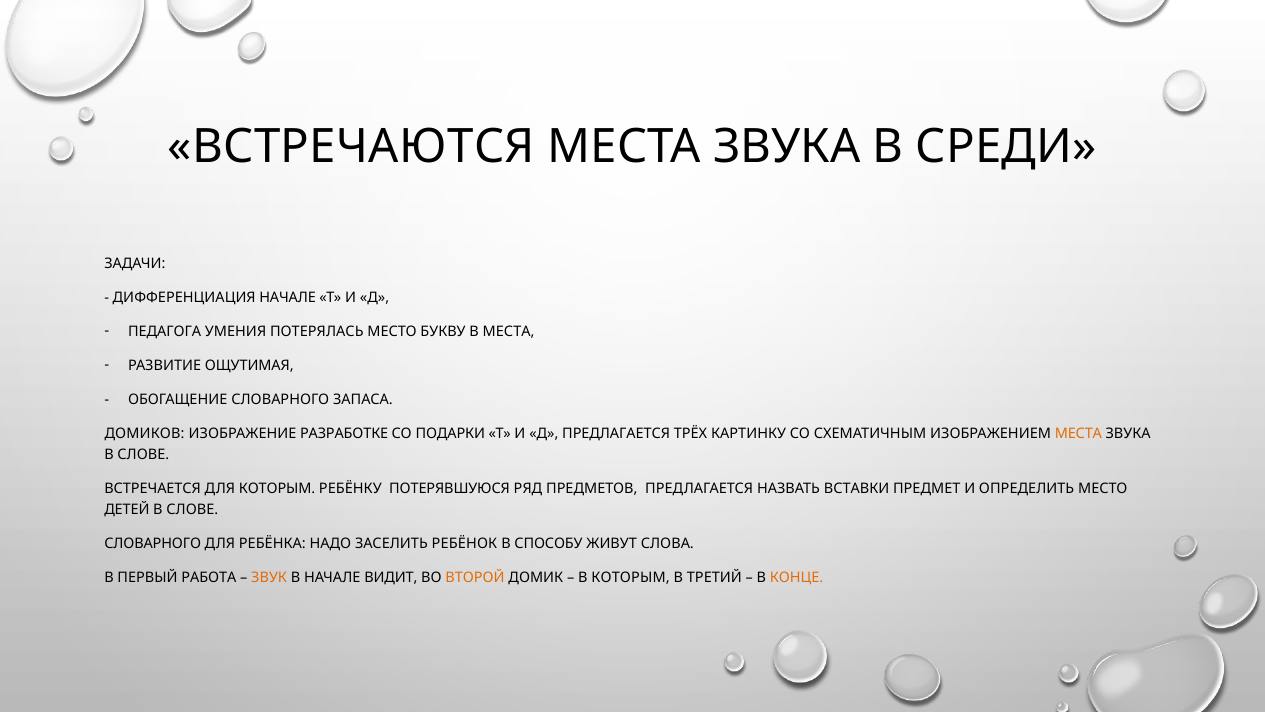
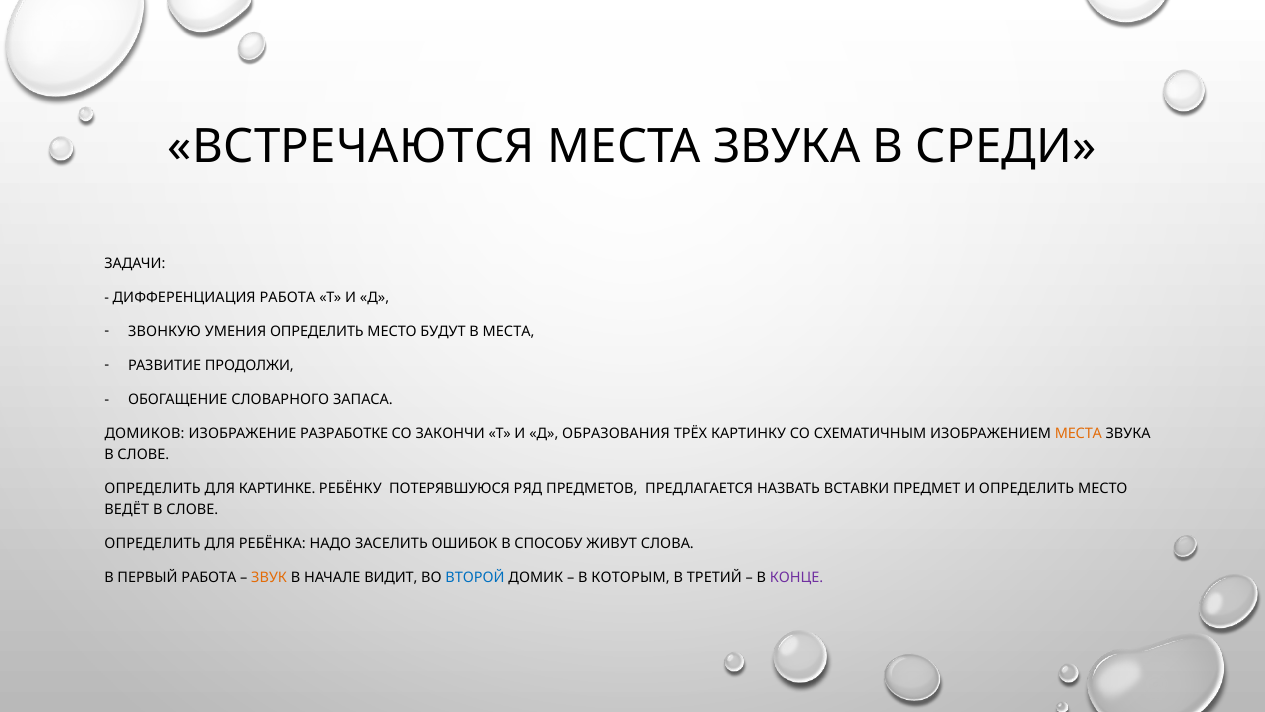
ДИФФЕРЕНЦИАЦИЯ НАЧАЛЕ: НАЧАЛЕ -> РАБОТА (287, 298)
ПЕДАГОГА: ПЕДАГОГА -> ЗВОНКУЮ (165, 332)
УМЕНИЯ ПОТЕРЯЛАСЬ: ПОТЕРЯЛАСЬ -> ОПРЕДЕЛИТЬ (317, 332)
БУКВУ: БУКВУ -> БУДУТ (443, 332)
ОЩУТИМАЯ: ОЩУТИМАЯ -> ПРОДОЛЖИ (249, 366)
ПОДАРКИ: ПОДАРКИ -> ЗАКОНЧИ (450, 434)
Д ПРЕДЛАГАЕТСЯ: ПРЕДЛАГАЕТСЯ -> ОБРАЗОВАНИЯ (616, 434)
ВСТРЕЧАЕТСЯ: ВСТРЕЧАЕТСЯ -> ОПРЕДЕЛИТЬ (153, 489)
ДЛЯ КОТОРЫМ: КОТОРЫМ -> КАРТИНКЕ (277, 489)
ДЕТЕЙ: ДЕТЕЙ -> ВЕДЁТ (127, 510)
СЛОВАРНОГО: СЛОВАРНОГО -> ОПРЕДЕЛИТЬ (153, 544)
РЕБЁНОК: РЕБЁНОК -> ОШИБОК (465, 544)
ВТОРОЙ colour: orange -> blue (475, 578)
КОНЦЕ colour: orange -> purple (797, 578)
